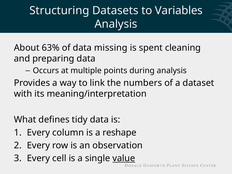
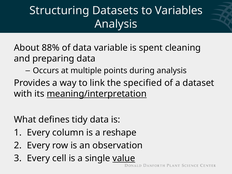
63%: 63% -> 88% (51, 48)
missing: missing -> variable (111, 48)
numbers: numbers -> specified (143, 83)
meaning/interpretation underline: none -> present (97, 94)
